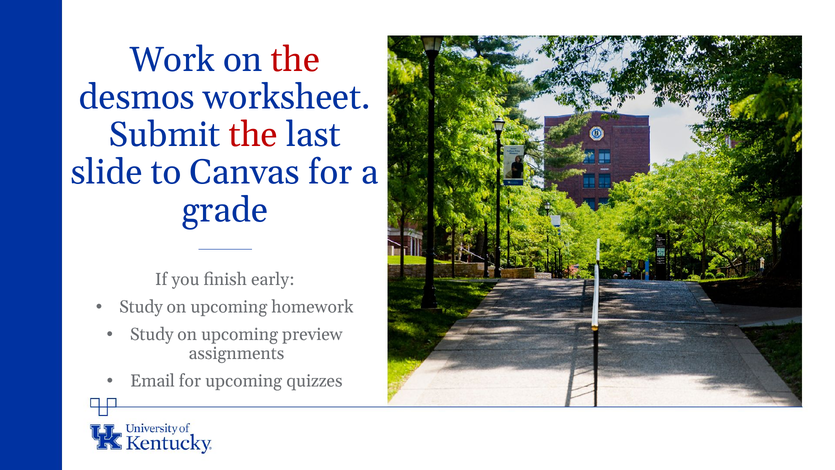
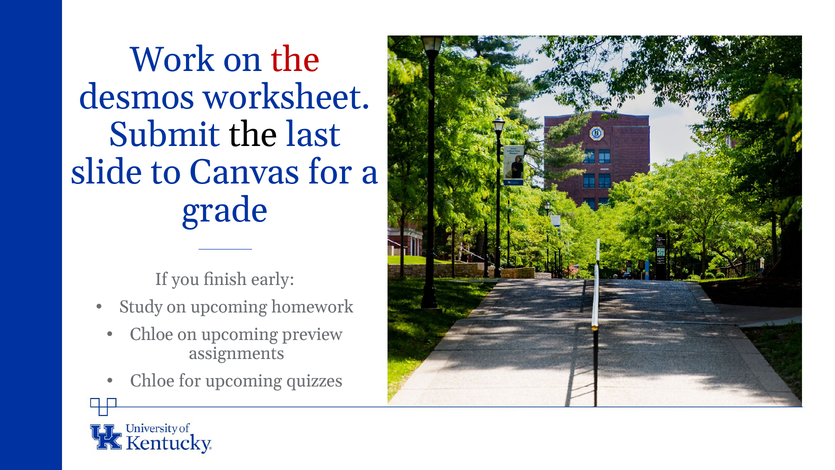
the colour: red -> black (253, 135)
Study: Study -> Chloe (152, 334)
Email: Email -> Chloe (152, 381)
